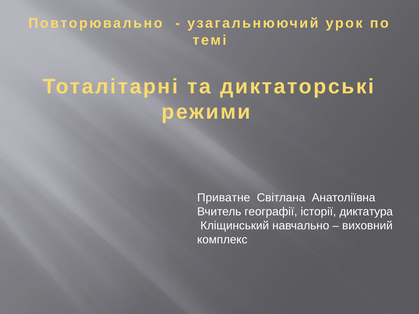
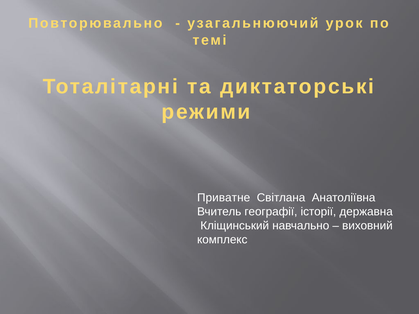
диктатура: диктатура -> державна (366, 212)
